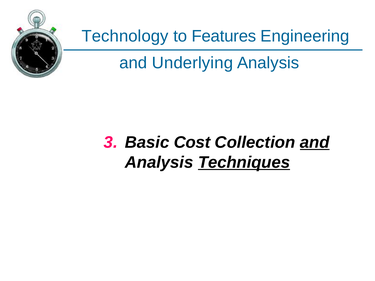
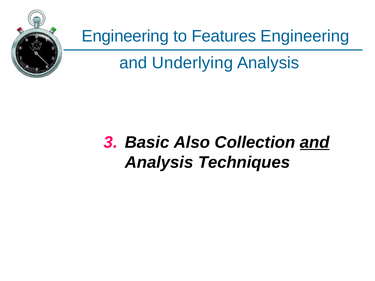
Technology: Technology -> Engineering (125, 36)
Cost: Cost -> Also (192, 142)
Techniques underline: present -> none (244, 162)
